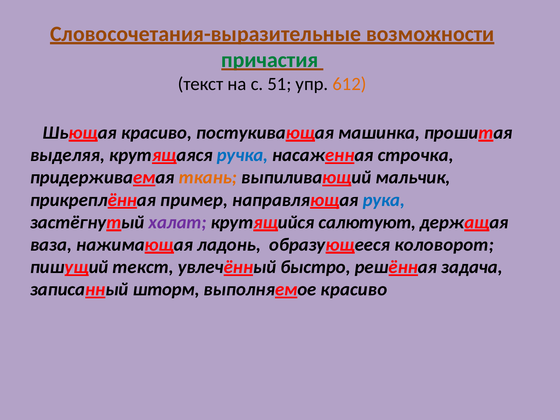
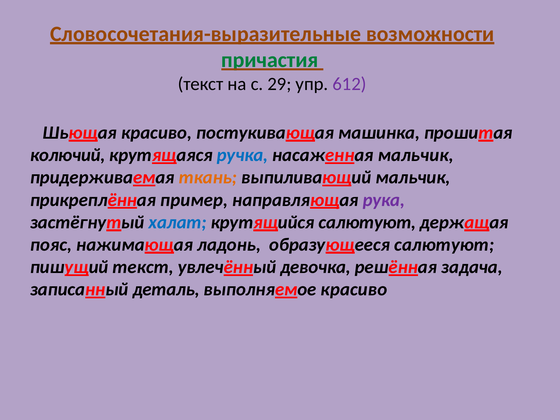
51: 51 -> 29 (279, 84)
612 colour: orange -> purple (350, 84)
выделяя: выделяя -> колючий (68, 155)
насаженная строчка: строчка -> мальчик (416, 155)
рука colour: blue -> purple (384, 200)
халат colour: purple -> blue (178, 222)
ваза: ваза -> пояс (51, 245)
образующееся коловорот: коловорот -> салютуют (444, 245)
быстро: быстро -> девочка (316, 267)
шторм: шторм -> деталь (166, 289)
